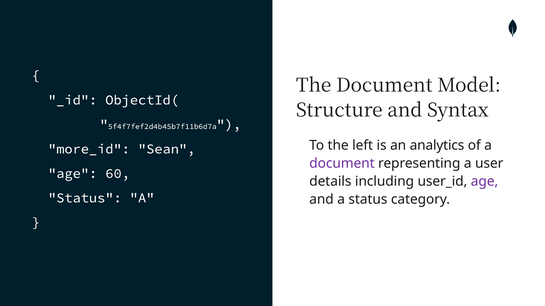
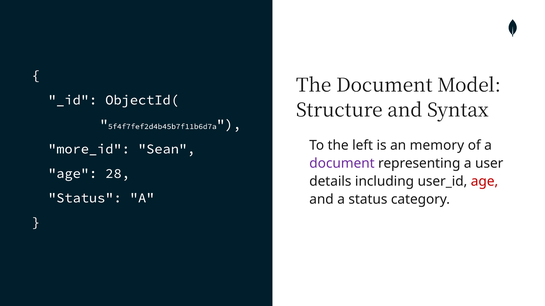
analytics: analytics -> memory (437, 146)
60: 60 -> 28 (118, 174)
age colour: purple -> red (485, 182)
